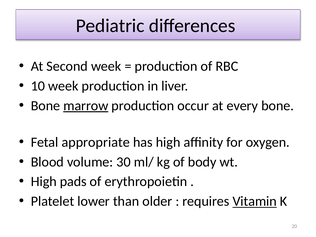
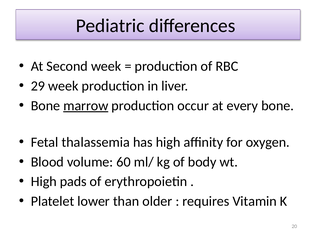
10: 10 -> 29 (38, 86)
appropriate: appropriate -> thalassemia (96, 142)
30: 30 -> 60 (124, 162)
Vitamin underline: present -> none (255, 201)
